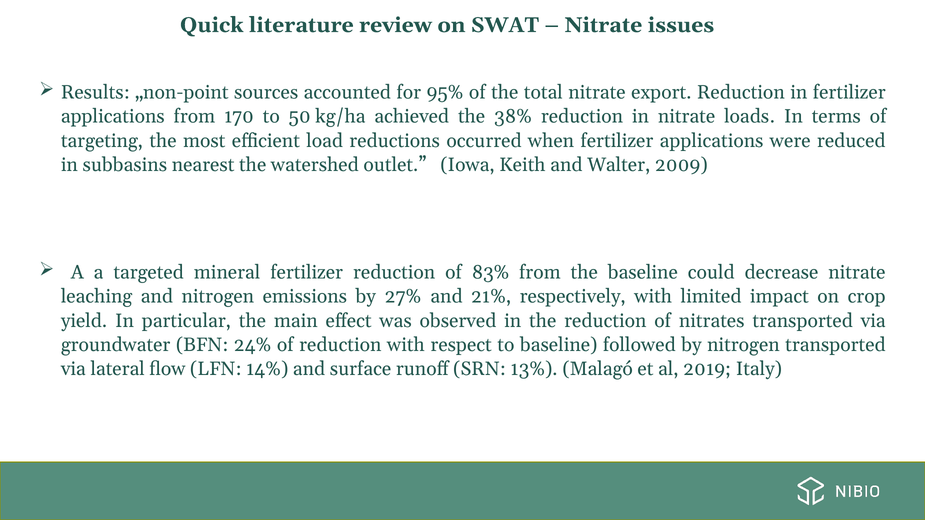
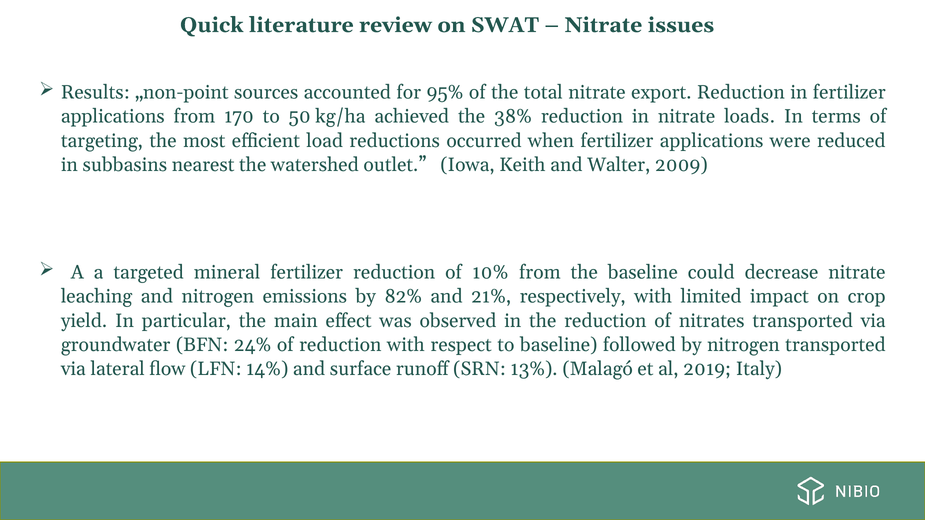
83%: 83% -> 10% (490, 273)
27%: 27% -> 82% (403, 297)
